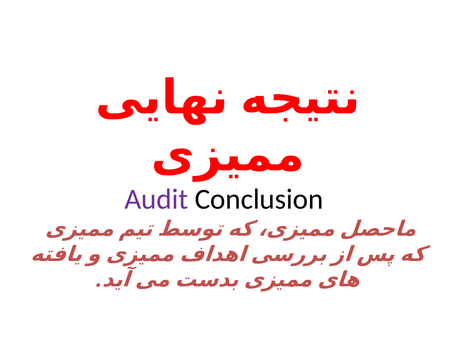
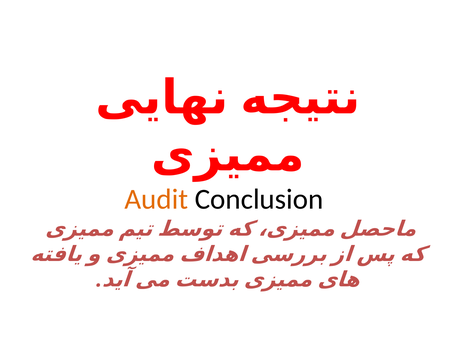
Audit colour: purple -> orange (156, 199)
